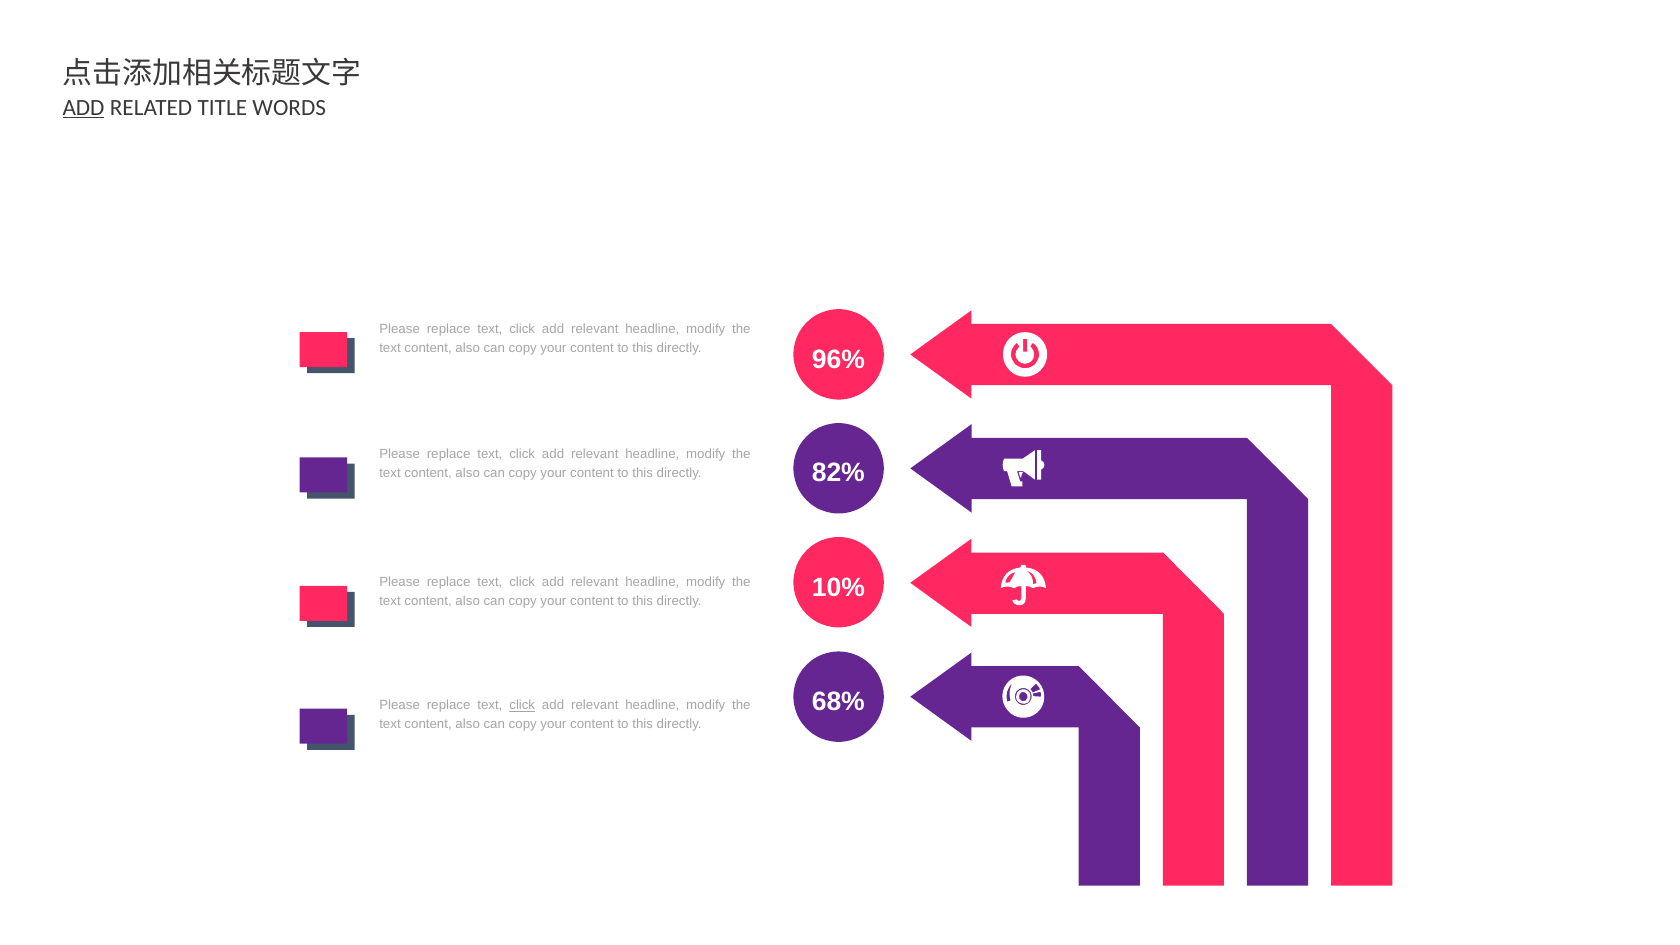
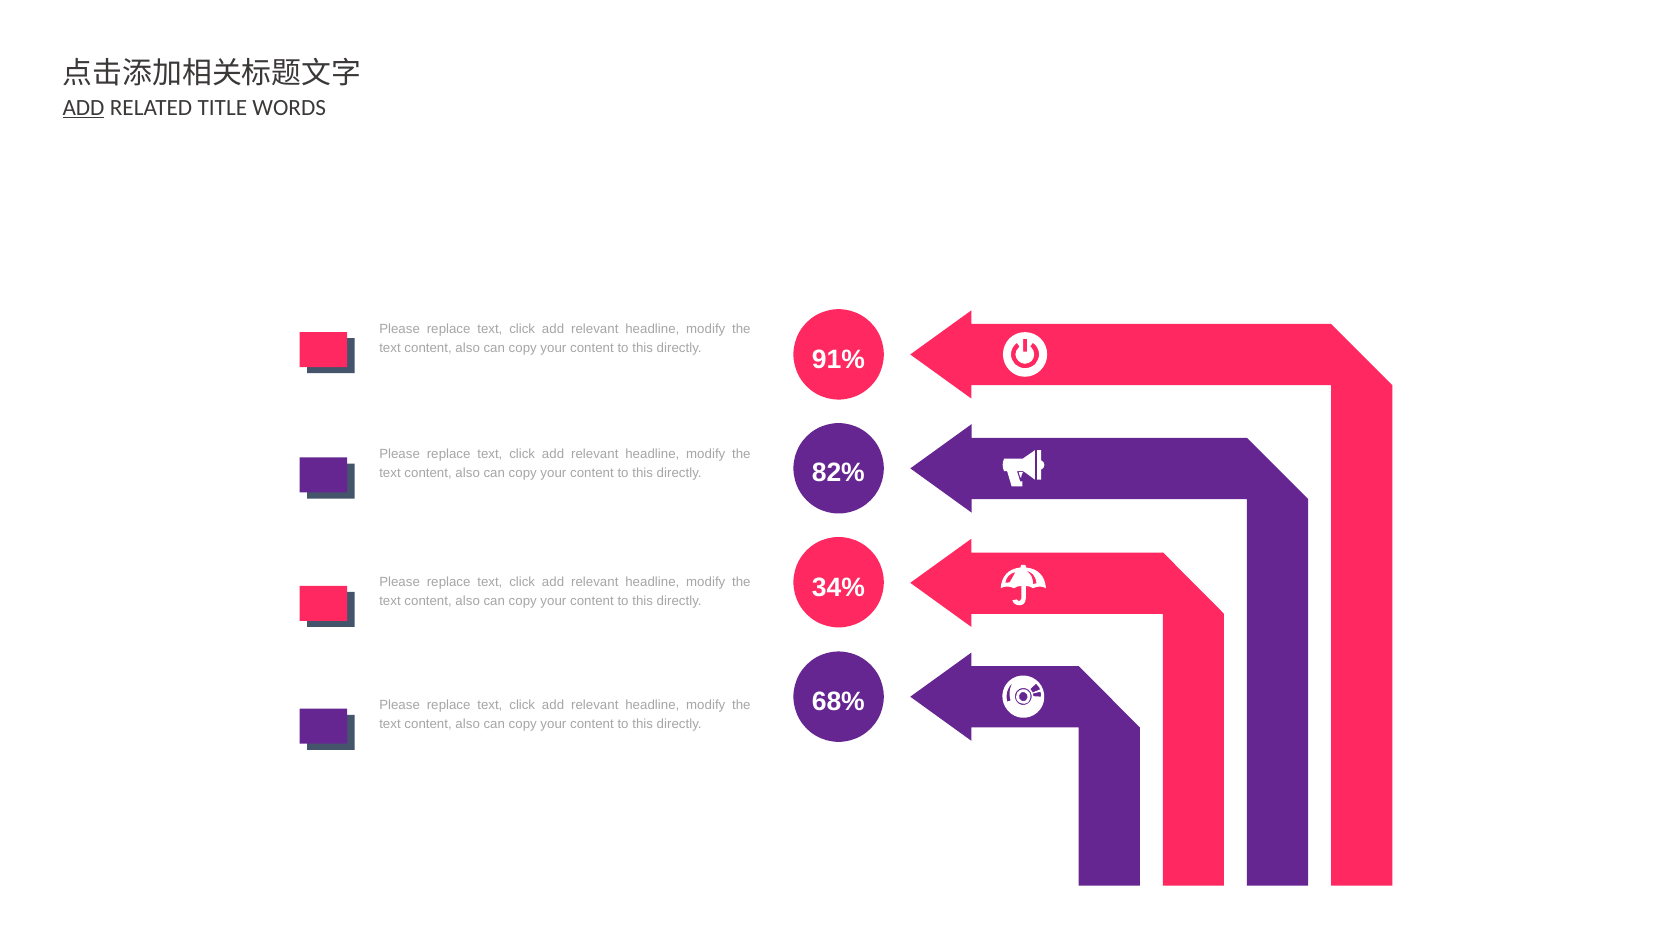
96%: 96% -> 91% (838, 359)
10%: 10% -> 34% (838, 587)
click underline: present -> none (522, 705)
